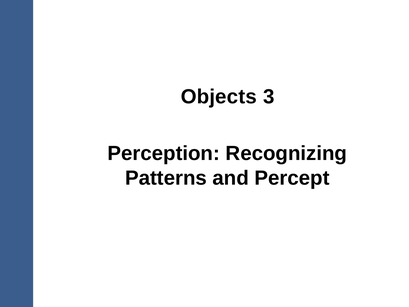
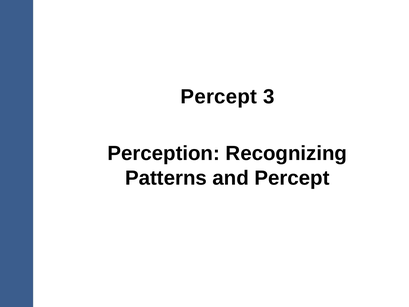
Objects: Objects -> Percept (219, 97)
